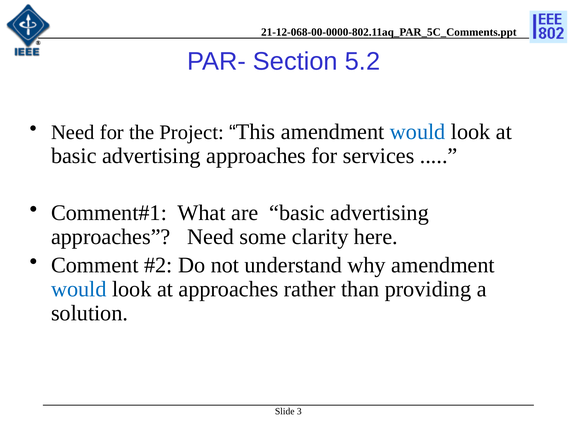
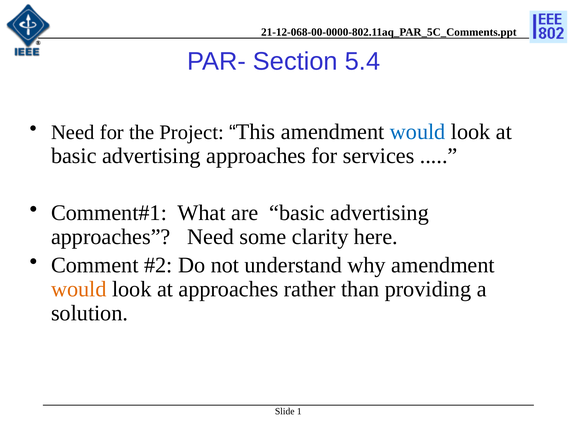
5.2: 5.2 -> 5.4 (363, 61)
would colour: blue -> orange (79, 289)
3: 3 -> 1 (299, 411)
